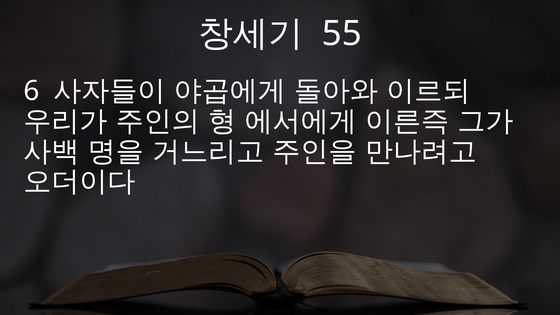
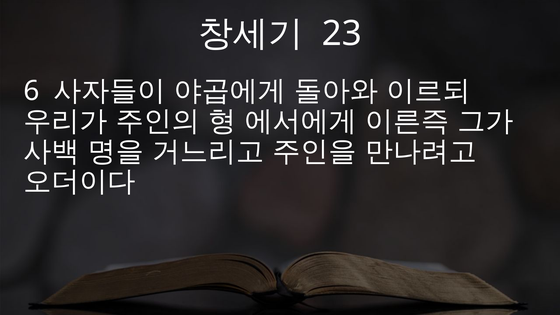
55: 55 -> 23 (342, 34)
